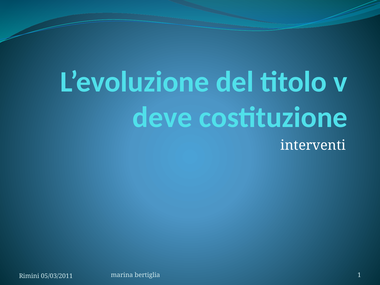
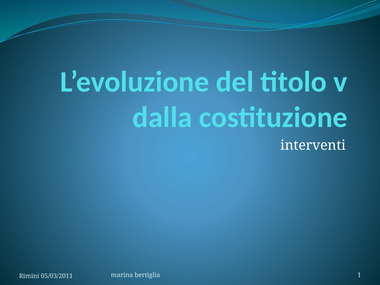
deve: deve -> dalla (162, 117)
